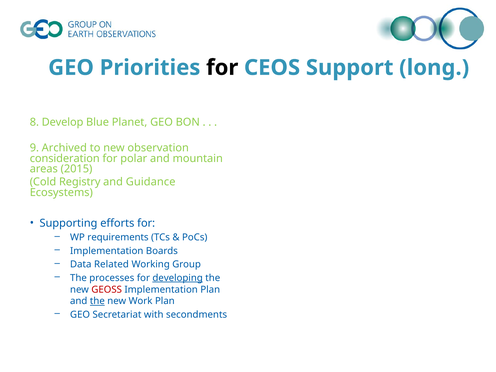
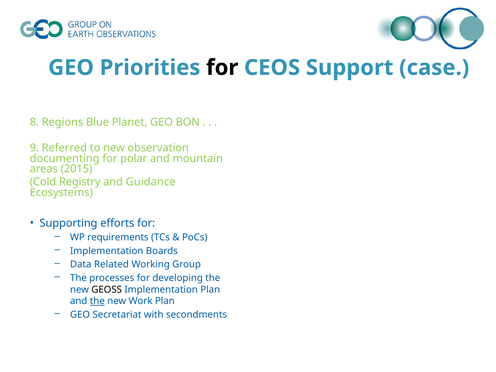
long: long -> case (434, 68)
Develop: Develop -> Regions (62, 122)
Archived: Archived -> Referred (64, 148)
consideration: consideration -> documenting (65, 158)
developing underline: present -> none (178, 278)
GEOSS colour: red -> black (107, 290)
